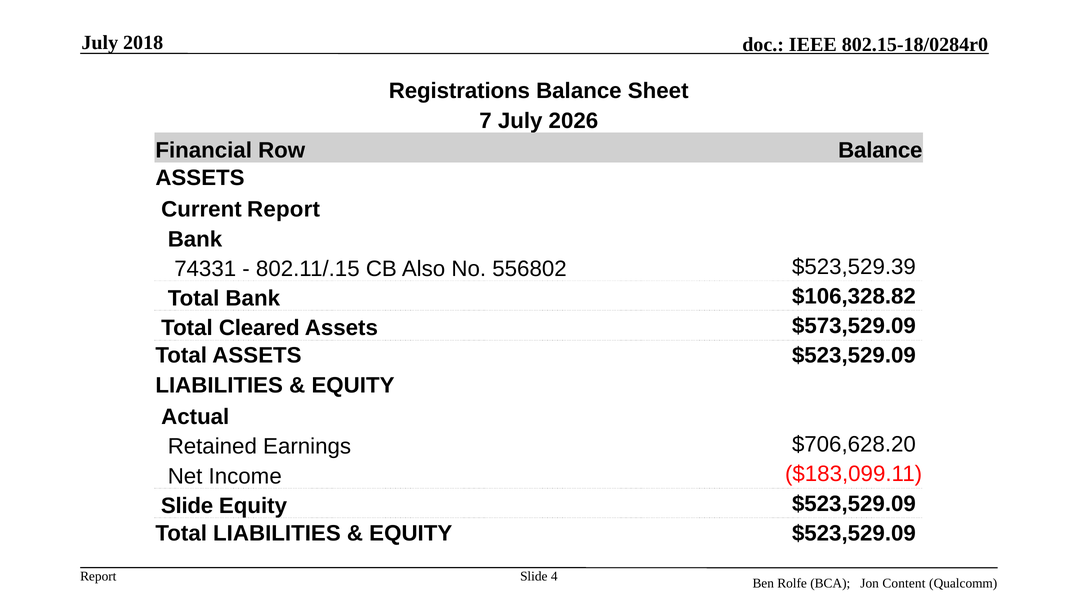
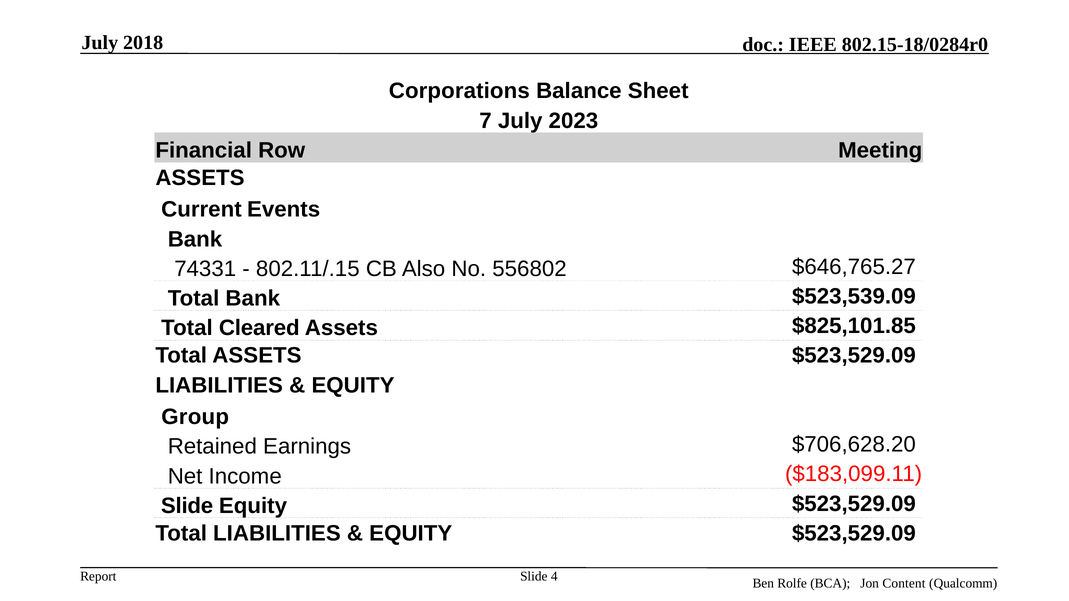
Registrations: Registrations -> Corporations (459, 91)
2026: 2026 -> 2023 (573, 121)
Row Balance: Balance -> Meeting (880, 150)
Current Report: Report -> Events (284, 210)
$523,529.39: $523,529.39 -> $646,765.27 (854, 267)
$106,328.82: $106,328.82 -> $523,539.09 (854, 297)
$573,529.09: $573,529.09 -> $825,101.85 (854, 326)
Actual: Actual -> Group (195, 417)
